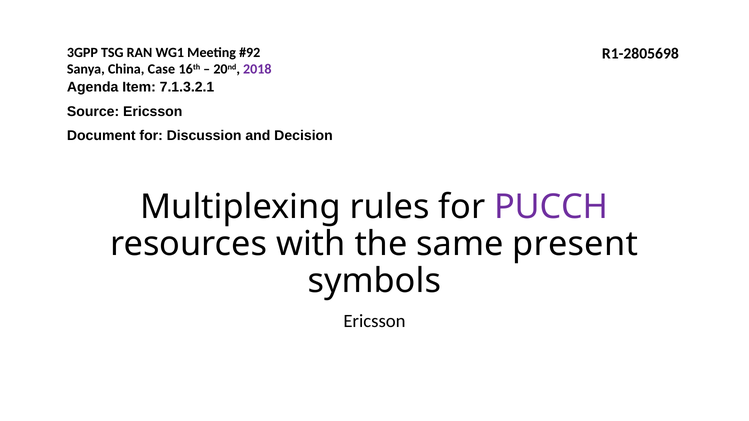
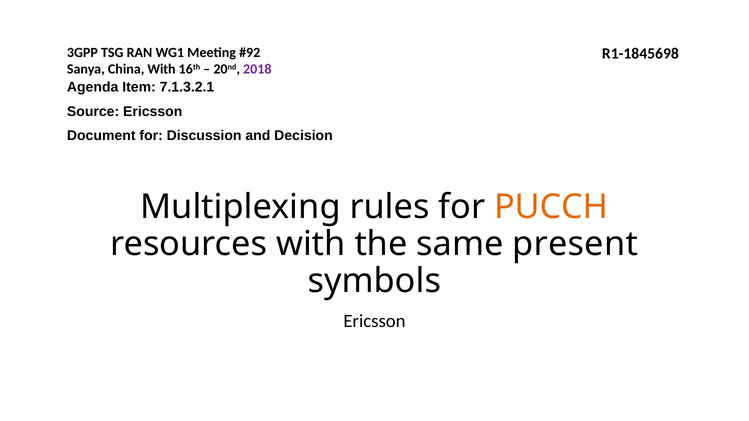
R1-2805698: R1-2805698 -> R1-1845698 (640, 54)
China Case: Case -> With (162, 69)
PUCCH colour: purple -> orange (551, 207)
